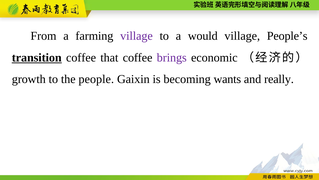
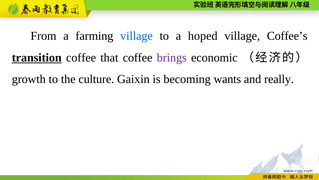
village colour: purple -> blue (136, 36)
would: would -> hoped (203, 36)
People’s: People’s -> Coffee’s (287, 36)
people: people -> culture (96, 79)
